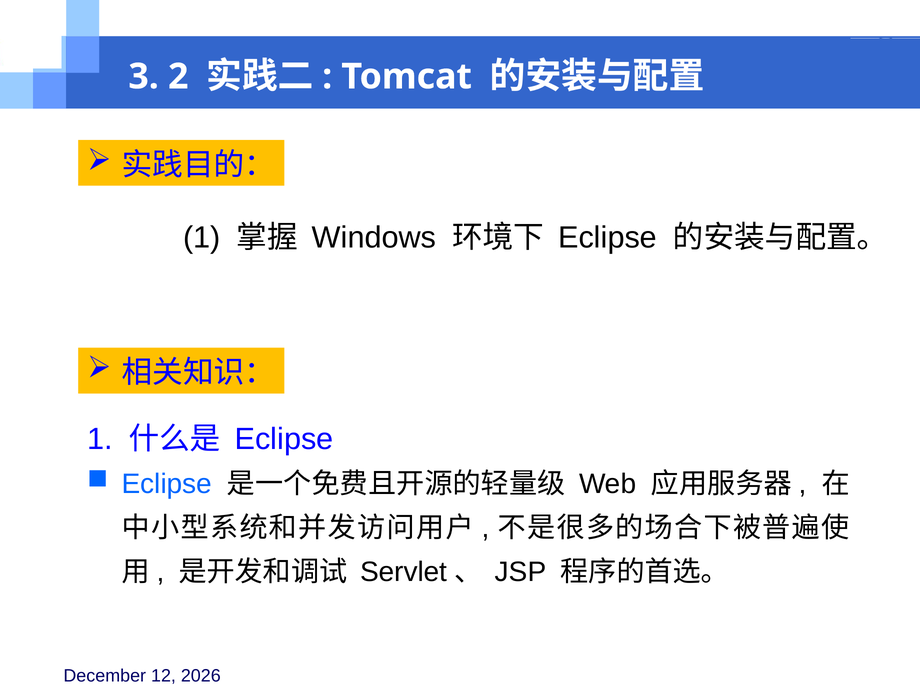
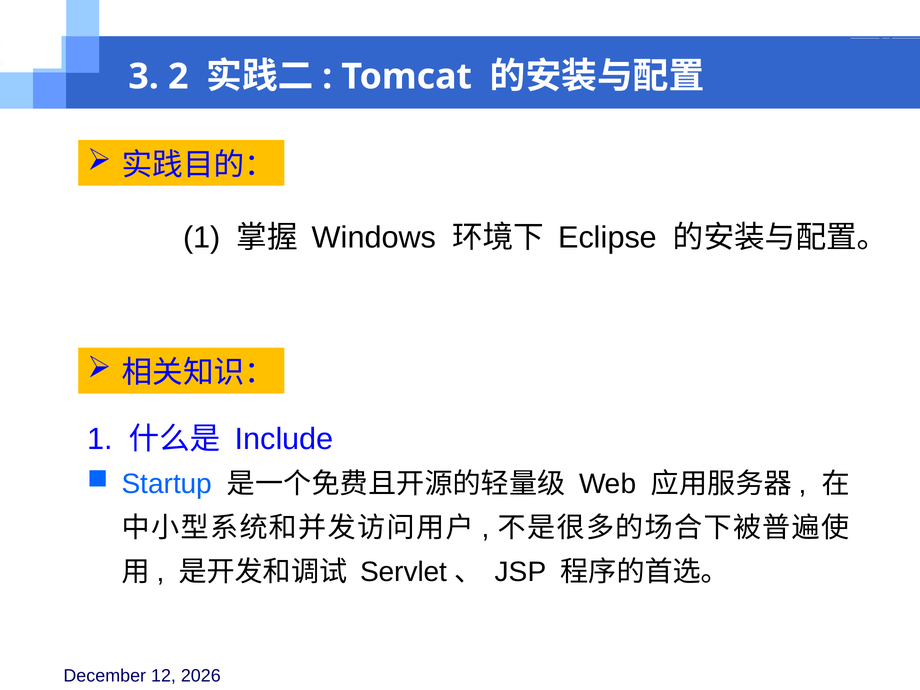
Eclipse: Eclipse -> Include (284, 439)
Eclipse: Eclipse -> Startup (167, 484)
